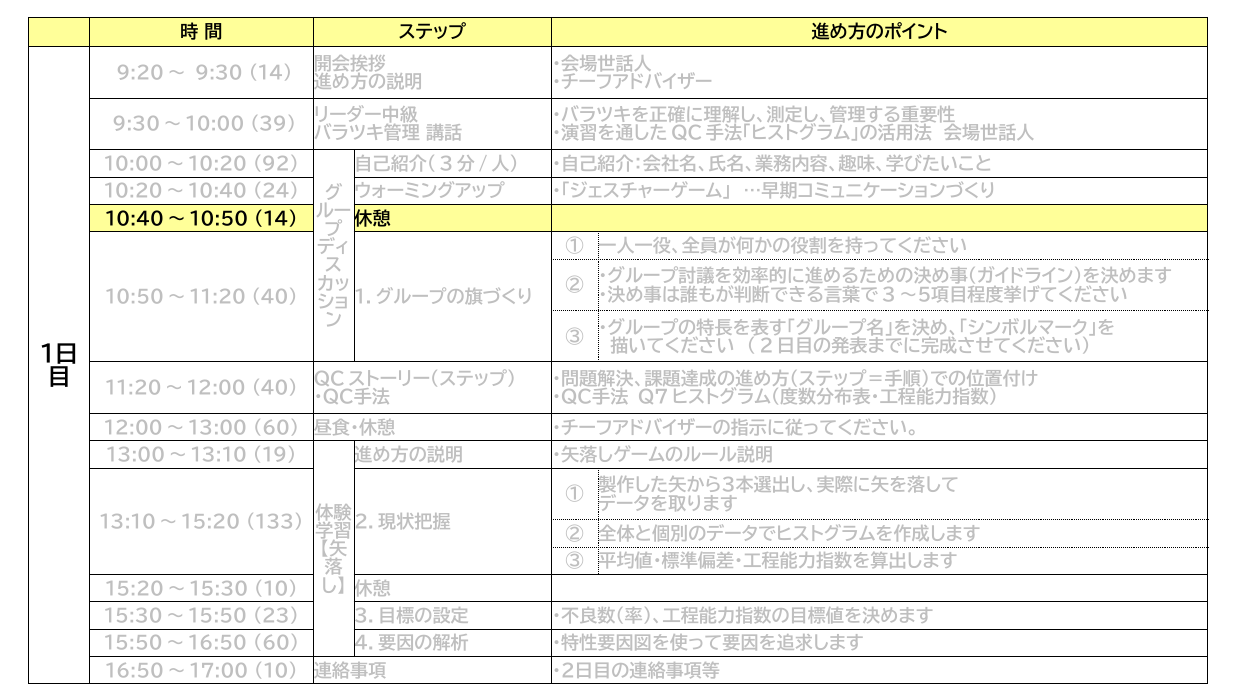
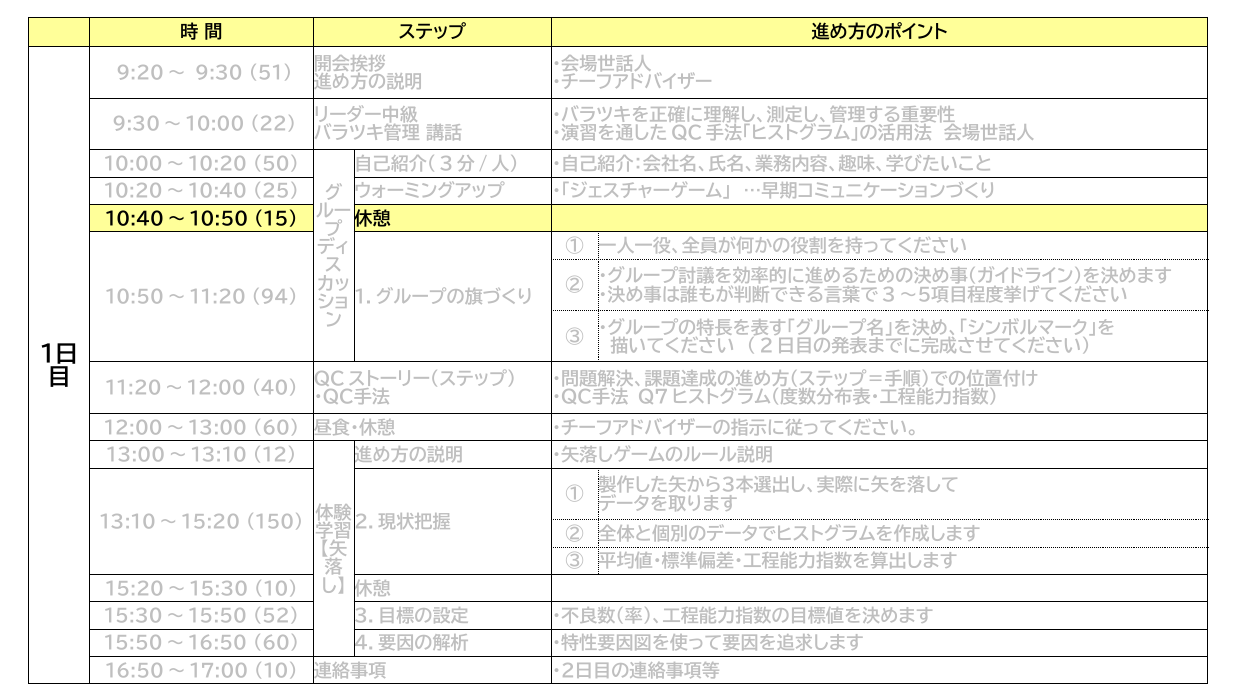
9:30 14: 14 -> 51 (271, 73)
39: 39 -> 22 (273, 125)
92: 92 -> 50 (276, 164)
24: 24 -> 25 (276, 192)
10:40～10:50 14: 14 -> 15 (276, 219)
10:50～11:20 40: 40 -> 94 (275, 298)
19: 19 -> 12 (275, 455)
133: 133 -> 150 (275, 522)
23: 23 -> 52 (276, 616)
